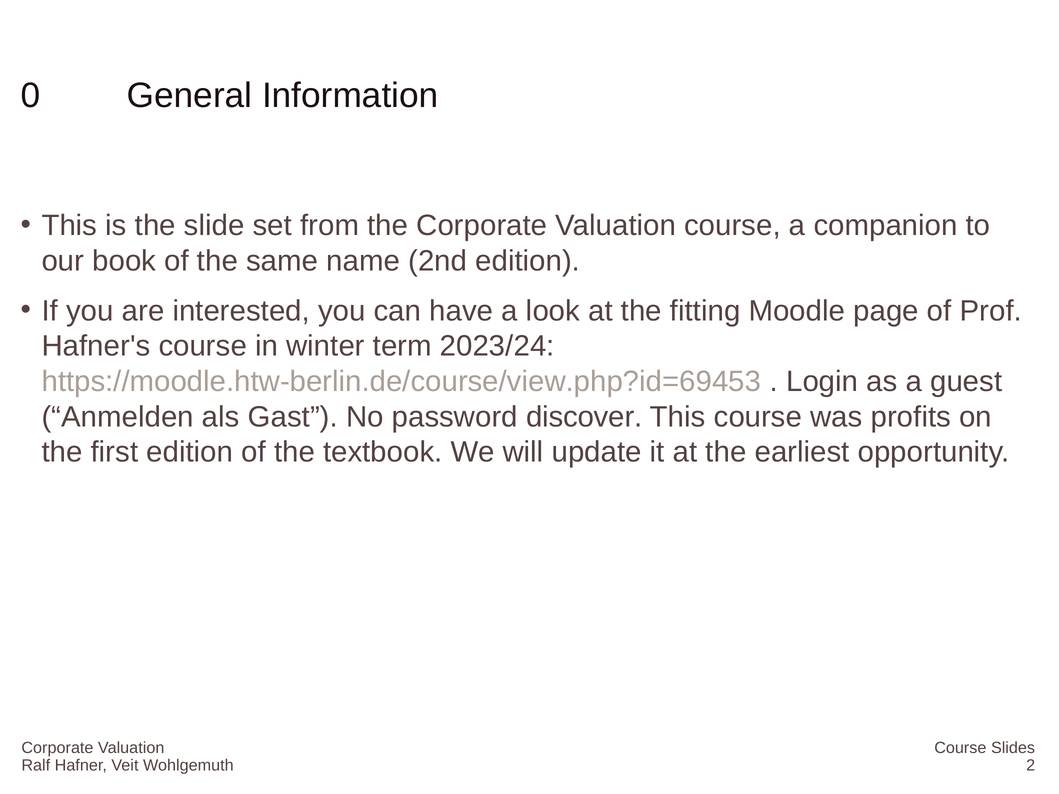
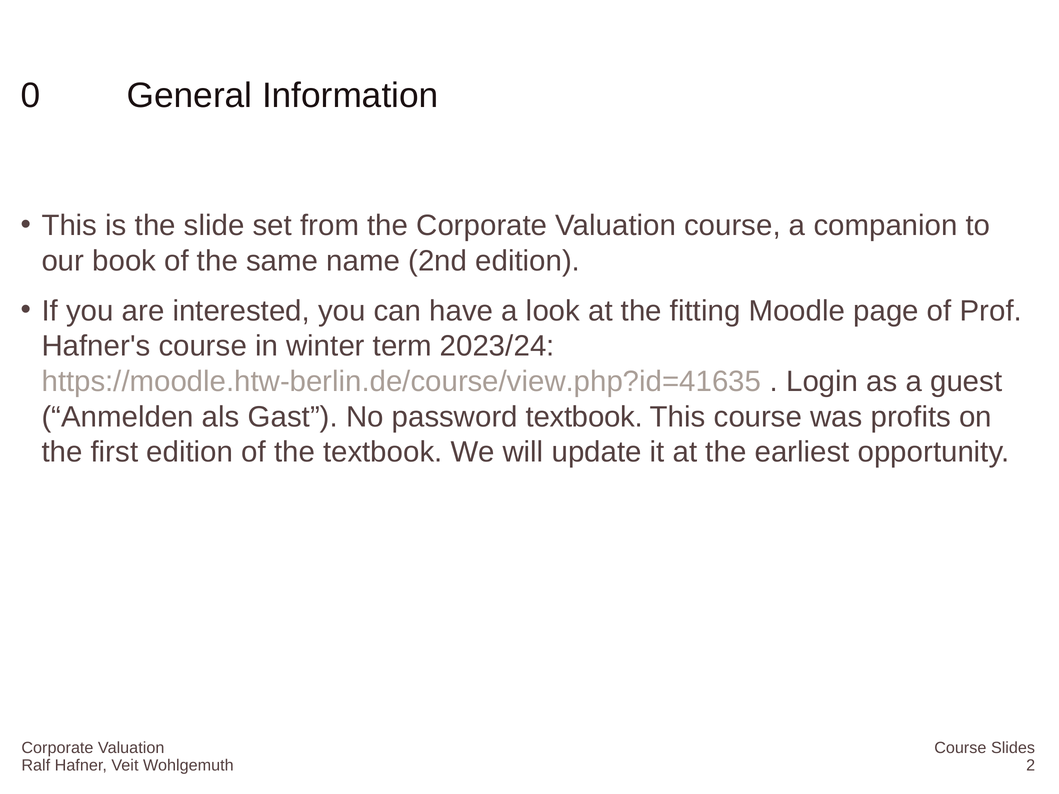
https://moodle.htw-berlin.de/course/view.php?id=69453: https://moodle.htw-berlin.de/course/view.php?id=69453 -> https://moodle.htw-berlin.de/course/view.php?id=41635 (401, 382)
password discover: discover -> textbook (584, 417)
